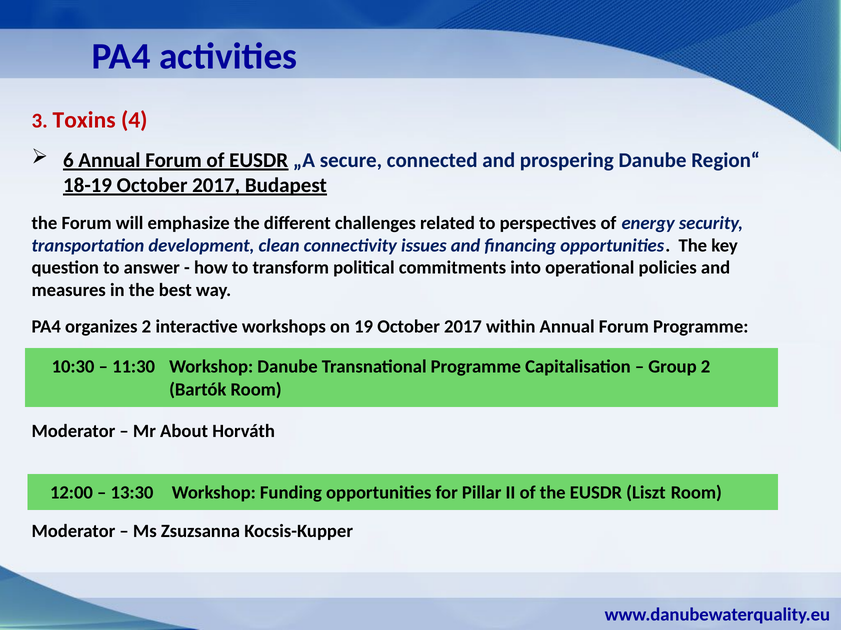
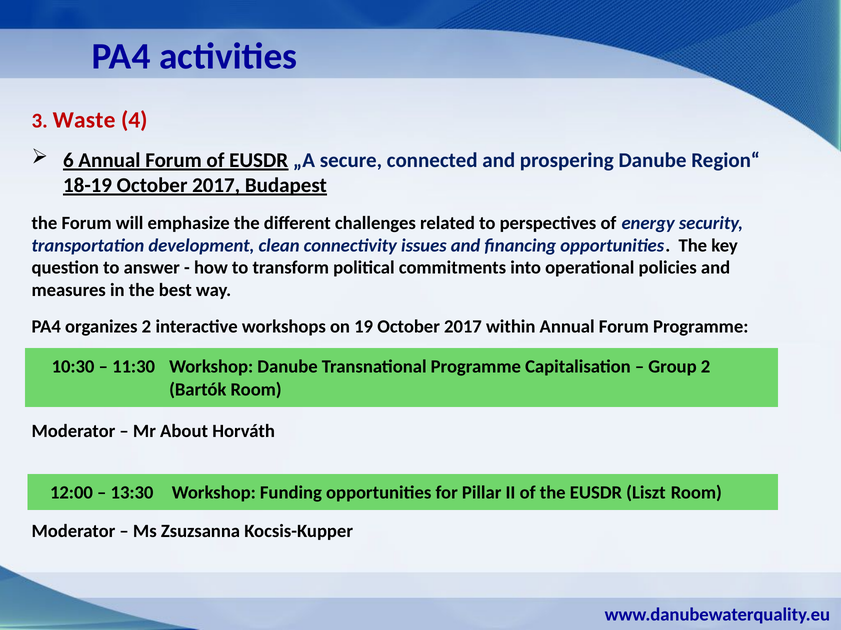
Toxins: Toxins -> Waste (84, 120)
